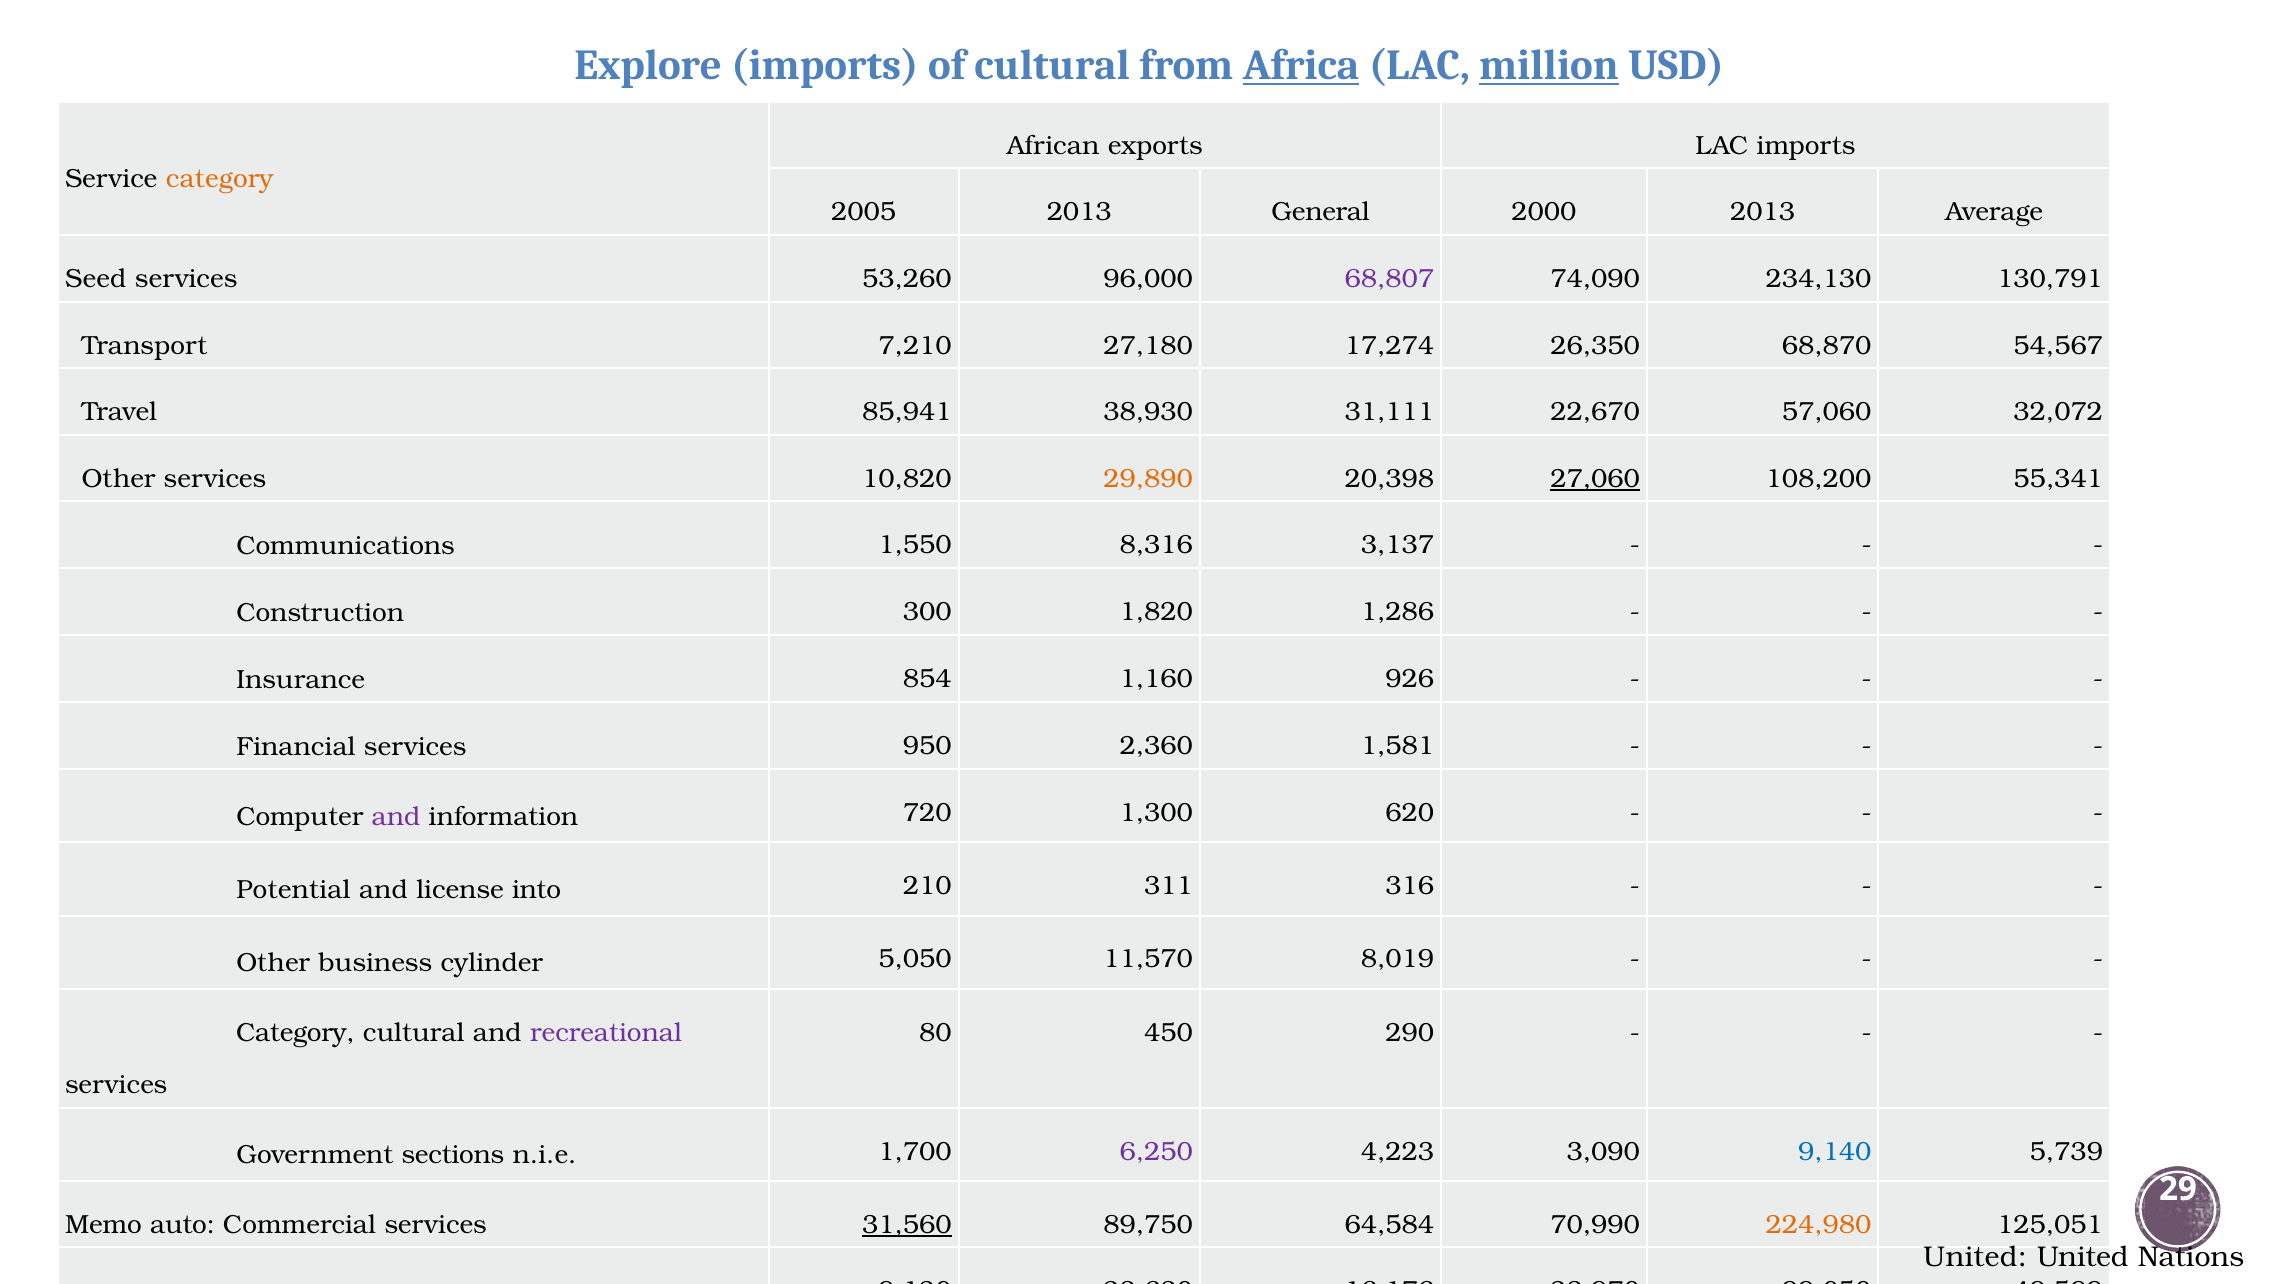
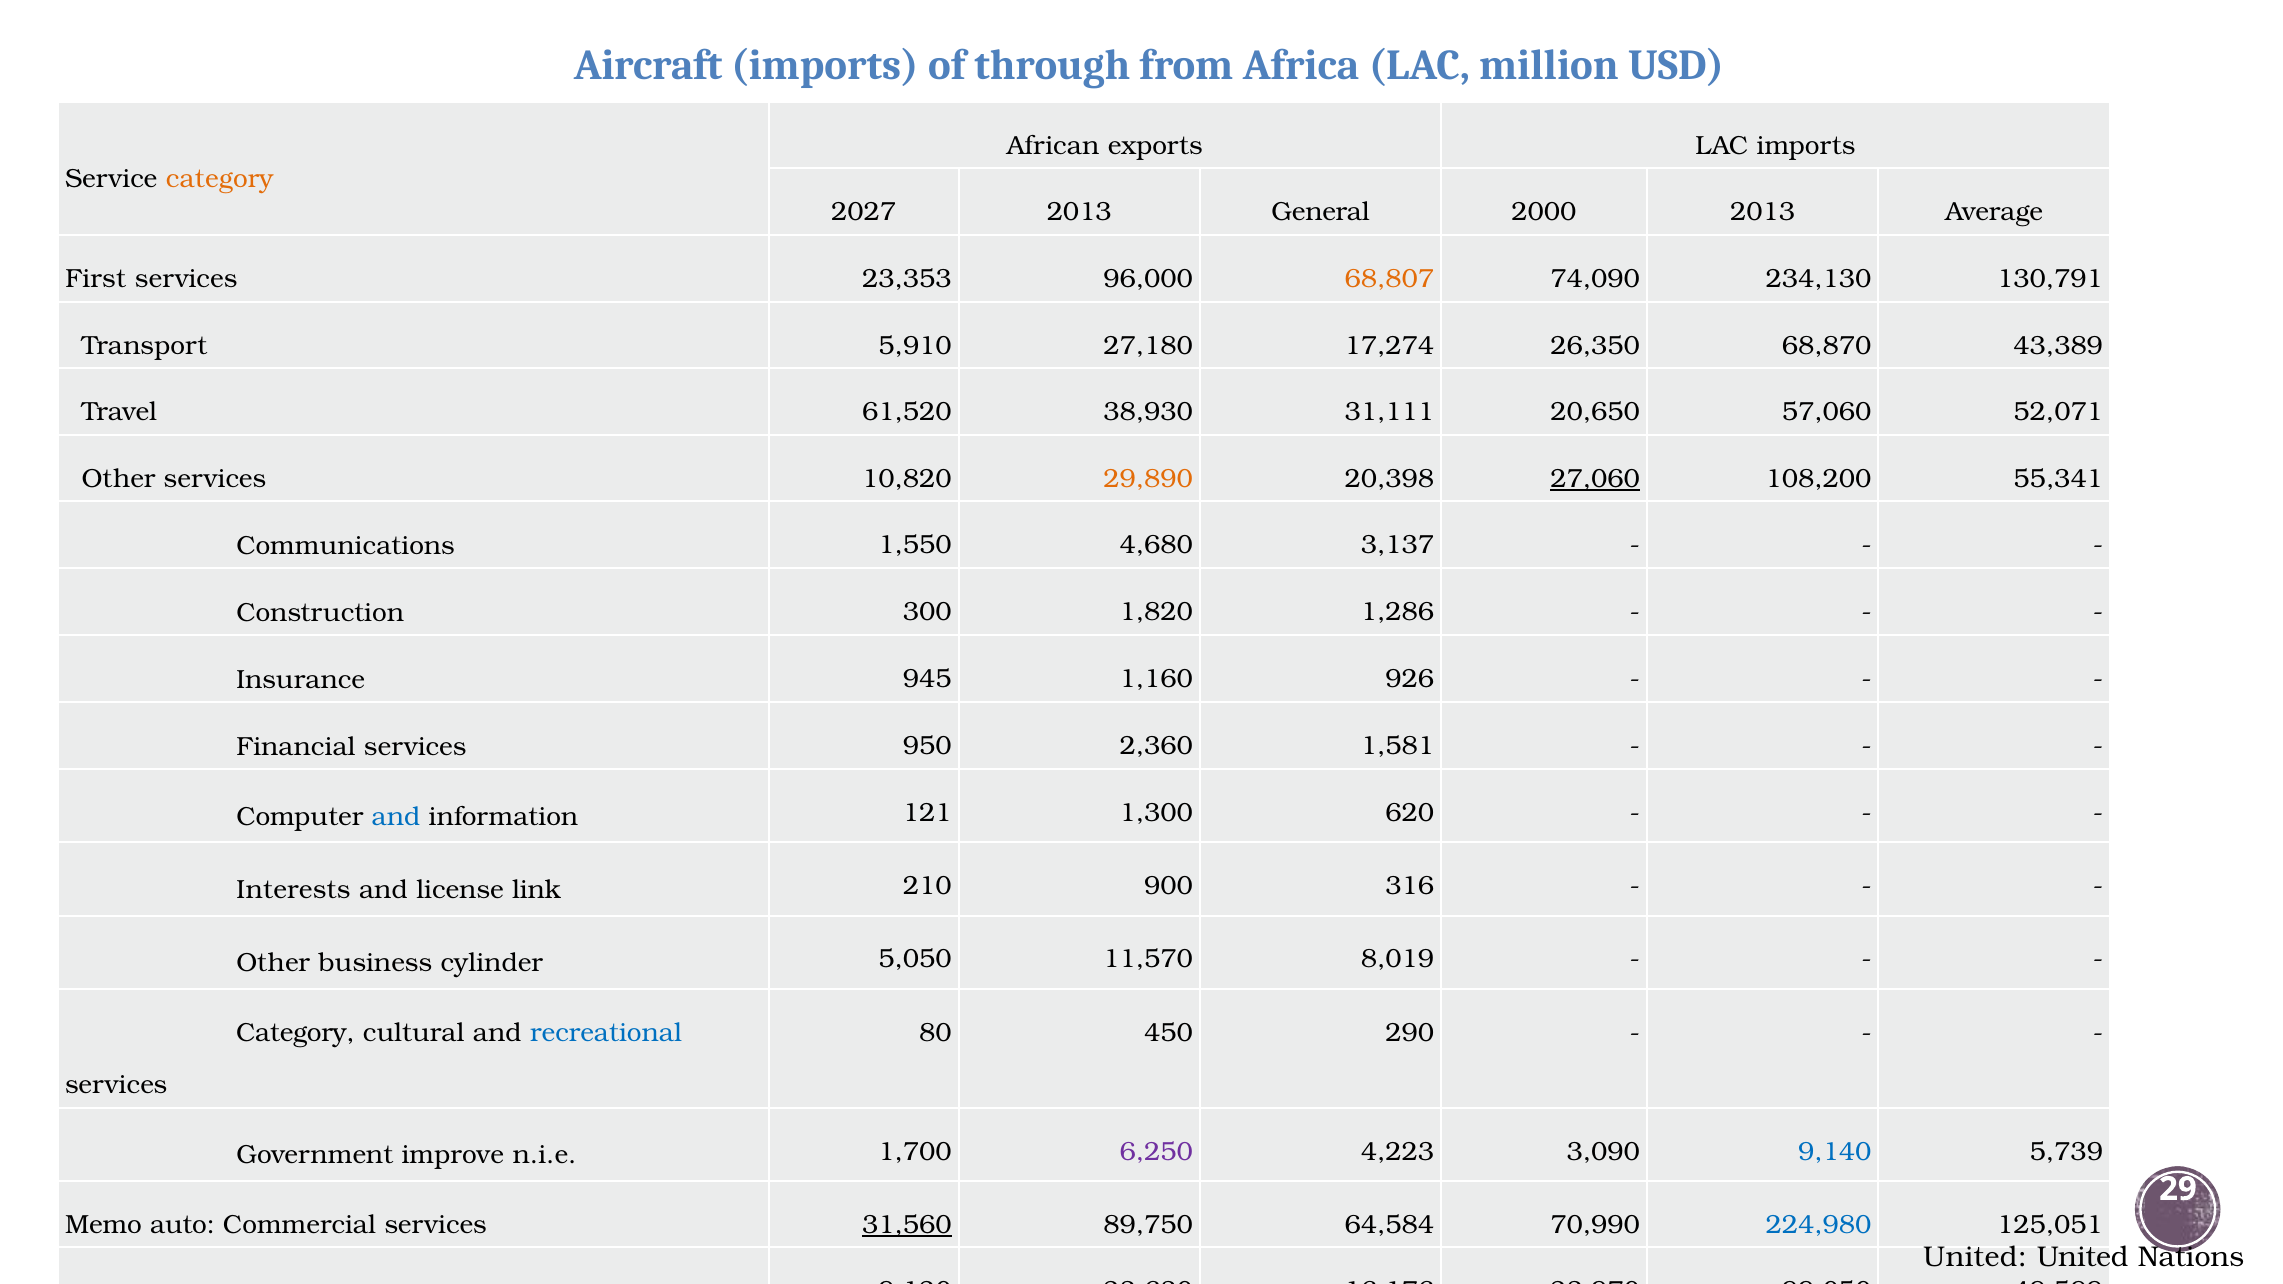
Explore: Explore -> Aircraft (648, 66)
of cultural: cultural -> through (1052, 66)
Africa underline: present -> none (1301, 66)
million underline: present -> none (1549, 66)
2005: 2005 -> 2027 (864, 212)
Seed: Seed -> First (96, 279)
53,260: 53,260 -> 23,353 (907, 279)
68,807 colour: purple -> orange (1389, 279)
7,210: 7,210 -> 5,910 (915, 345)
54,567: 54,567 -> 43,389 (2058, 345)
85,941: 85,941 -> 61,520 (907, 412)
22,670: 22,670 -> 20,650 (1595, 412)
32,072: 32,072 -> 52,071 (2058, 412)
8,316: 8,316 -> 4,680 (1156, 545)
854: 854 -> 945 (927, 679)
and colour: purple -> blue (396, 817)
720: 720 -> 121 (927, 813)
Potential: Potential -> Interests (293, 890)
into: into -> link (536, 890)
311: 311 -> 900 (1169, 886)
recreational colour: purple -> blue (606, 1033)
sections: sections -> improve (453, 1155)
224,980 colour: orange -> blue (1818, 1225)
